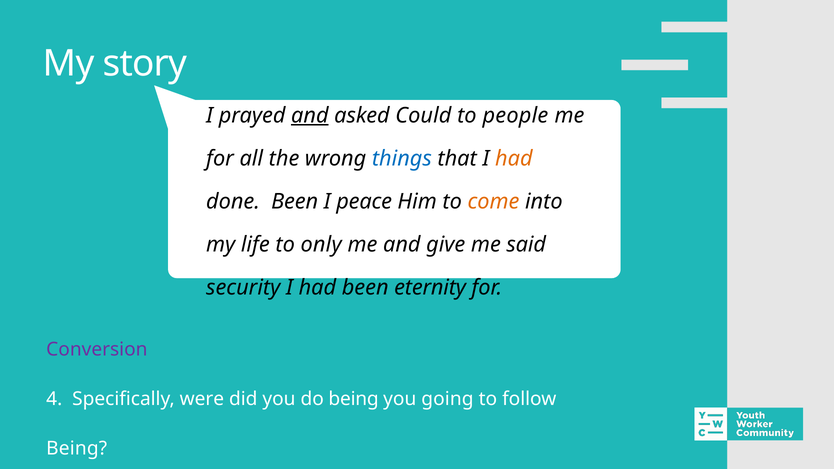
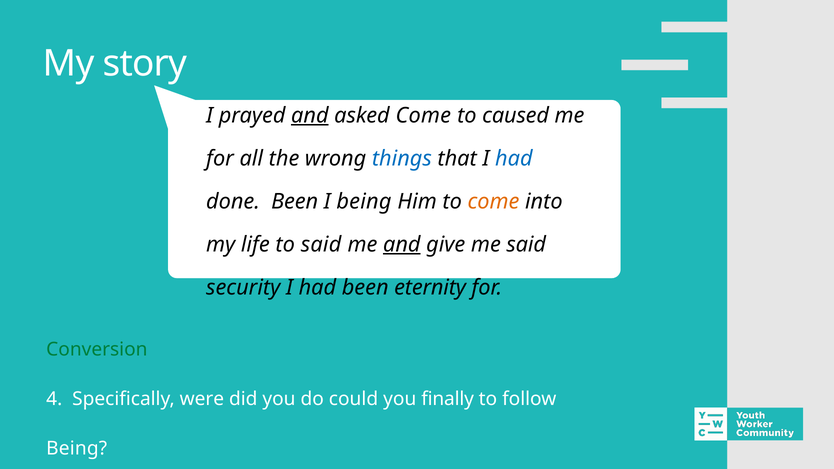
asked Could: Could -> Come (423, 116)
people: people -> caused (516, 116)
had colour: orange -> blue (514, 159)
I peace: peace -> being (364, 202)
to only: only -> said (321, 245)
and underline: none -> present (402, 245)
Conversion colour: purple -> green (97, 349)
do being: being -> could (353, 399)
going: going -> finally (448, 399)
